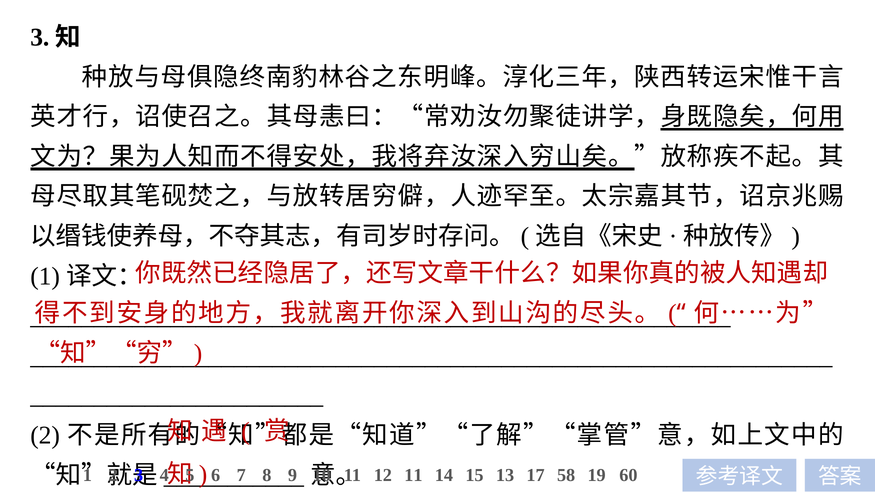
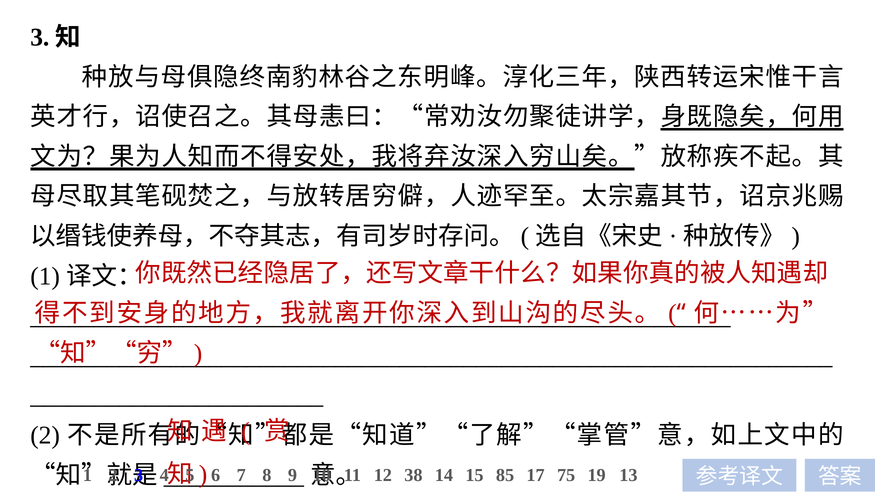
12 11: 11 -> 38 (413, 476)
13: 13 -> 85 (505, 476)
58: 58 -> 75 (566, 476)
60: 60 -> 13 (628, 476)
